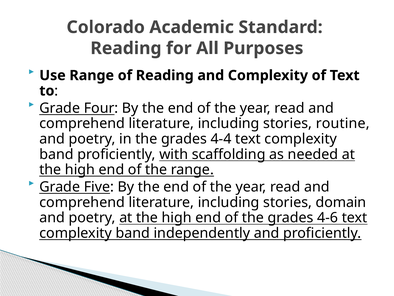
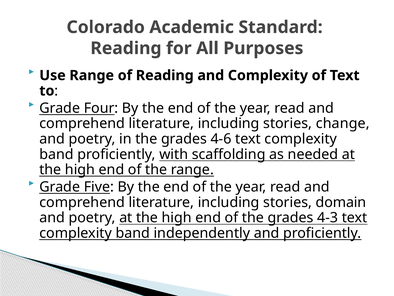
routine: routine -> change (343, 123)
4-4: 4-4 -> 4-6 (221, 139)
4-6: 4-6 -> 4-3 (328, 217)
